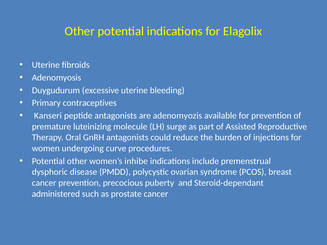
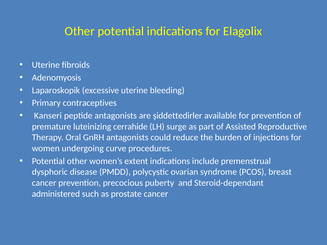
Duygudurum: Duygudurum -> Laparoskopik (56, 90)
adenomyozis: adenomyozis -> şiddettedirler (178, 116)
molecule: molecule -> cerrahide (130, 127)
inhibe: inhibe -> extent (136, 161)
